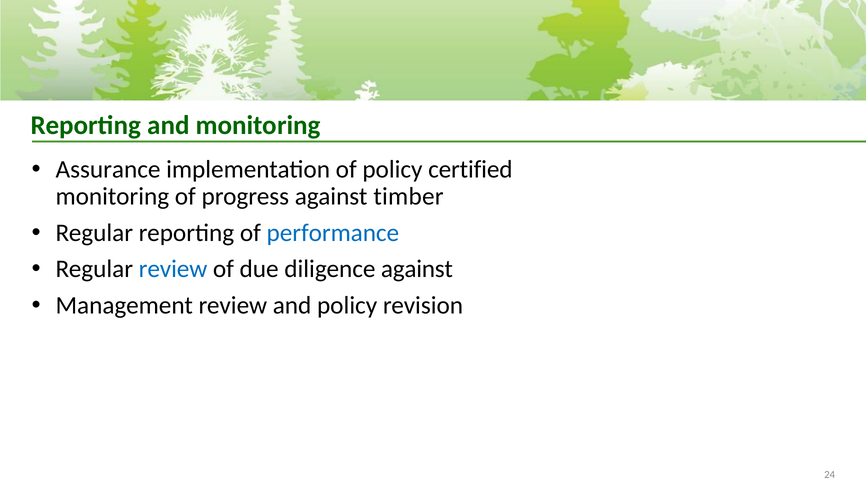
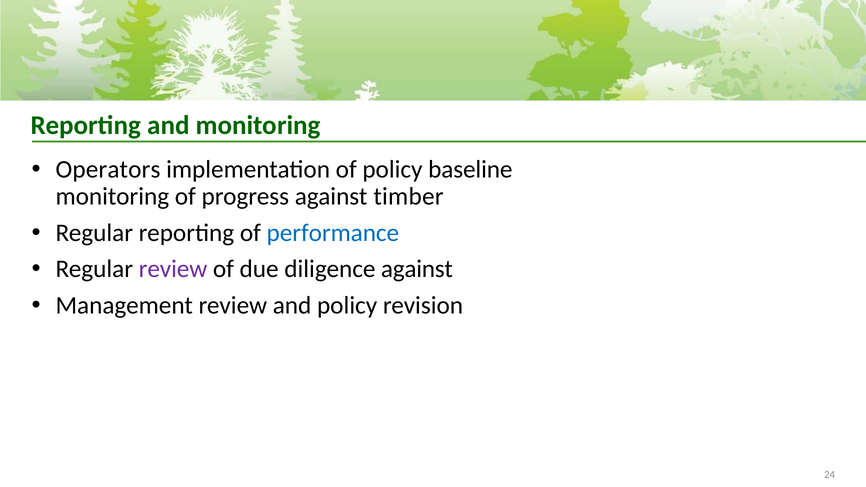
Assurance: Assurance -> Operators (108, 169)
certified: certified -> baseline (470, 169)
review colour: blue -> purple (173, 269)
